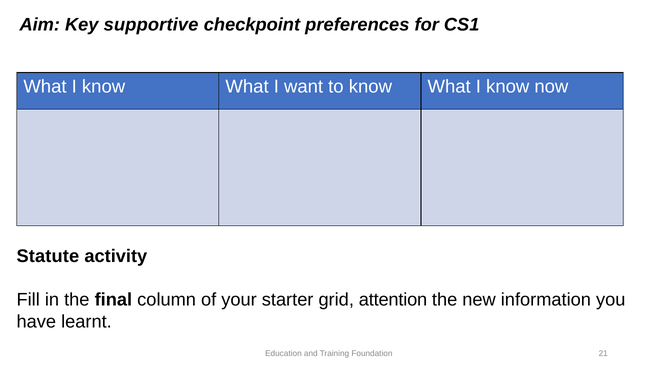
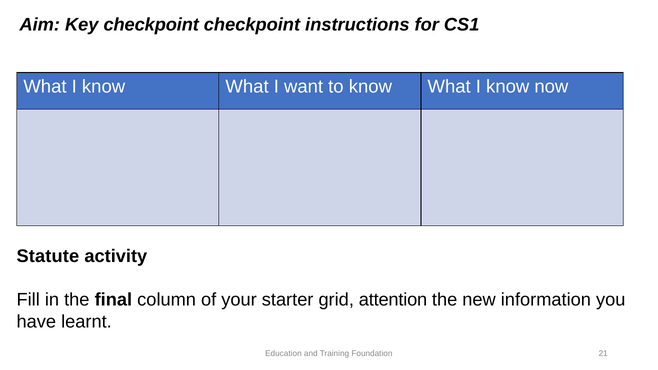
Key supportive: supportive -> checkpoint (151, 25)
preferences: preferences -> instructions (357, 25)
